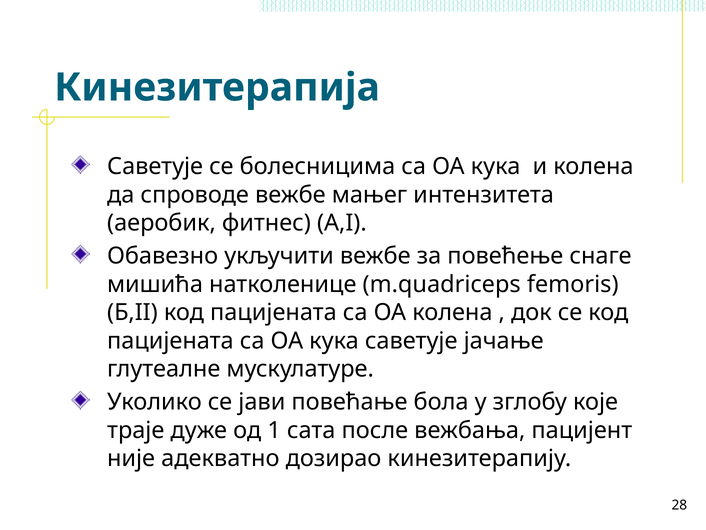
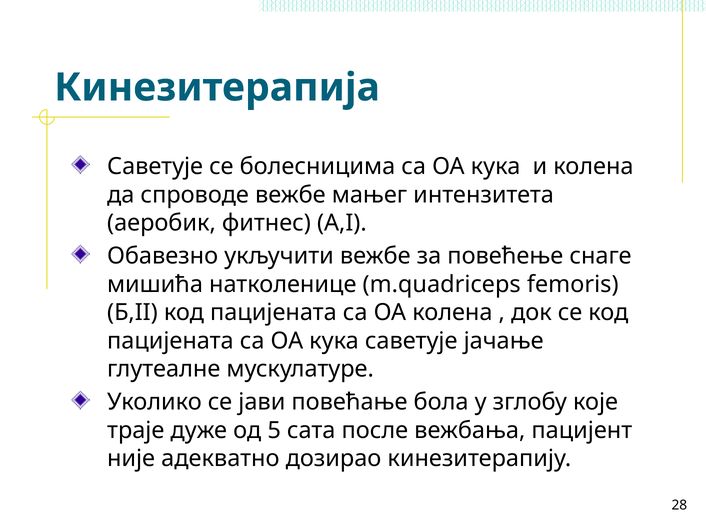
1: 1 -> 5 (274, 430)
